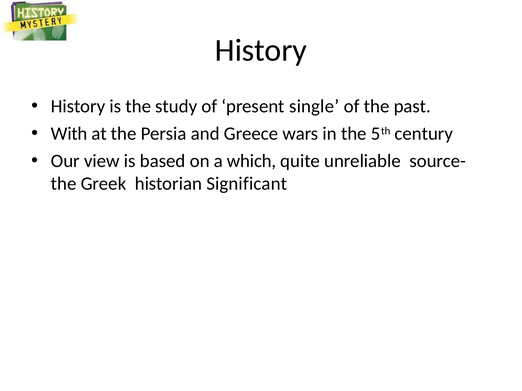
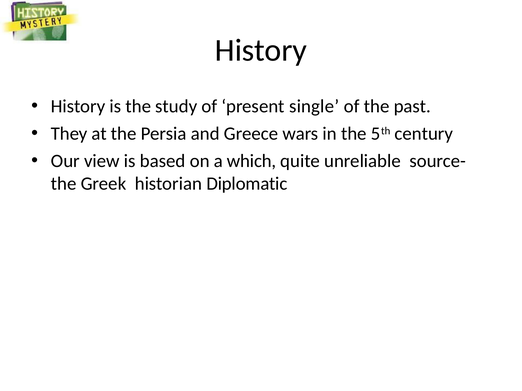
With: With -> They (69, 134)
Significant: Significant -> Diplomatic (247, 184)
